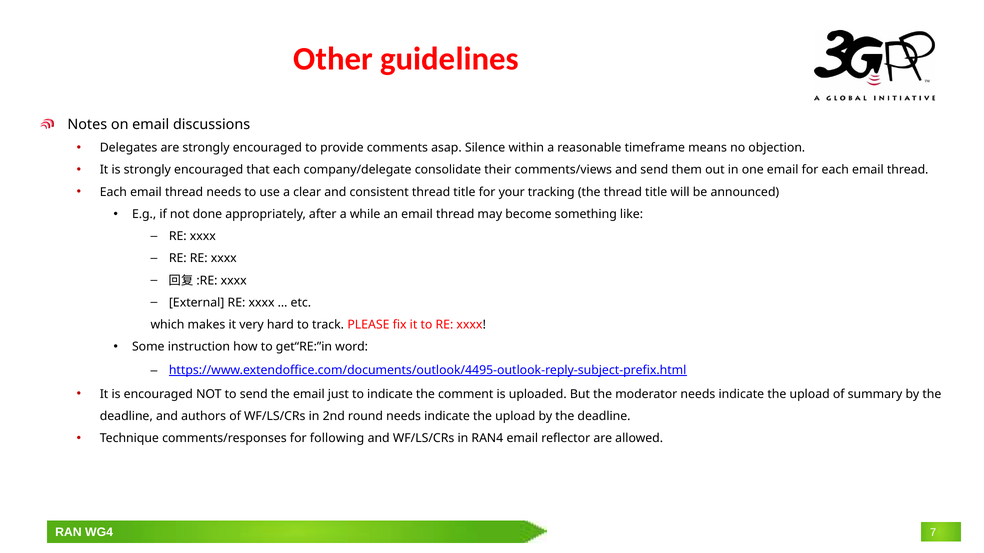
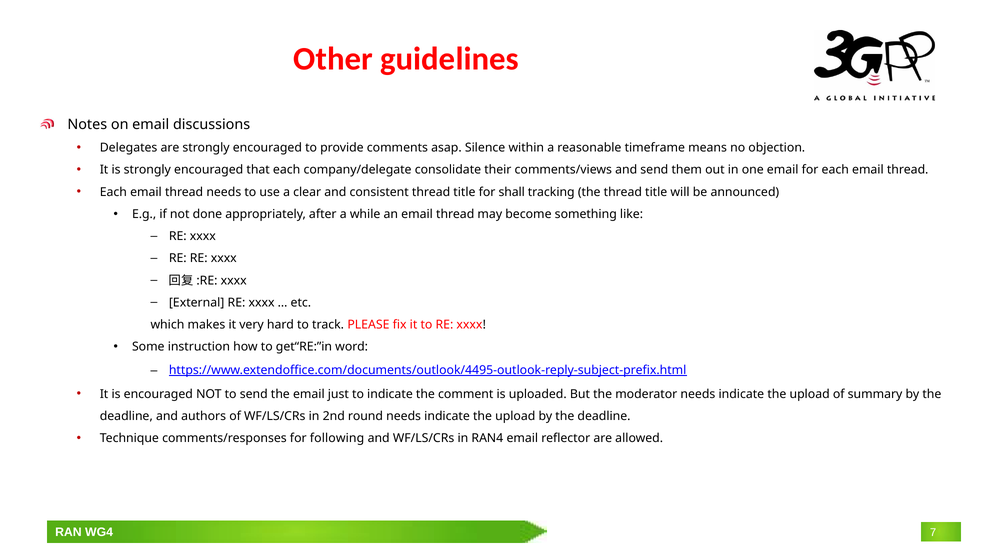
your: your -> shall (512, 192)
